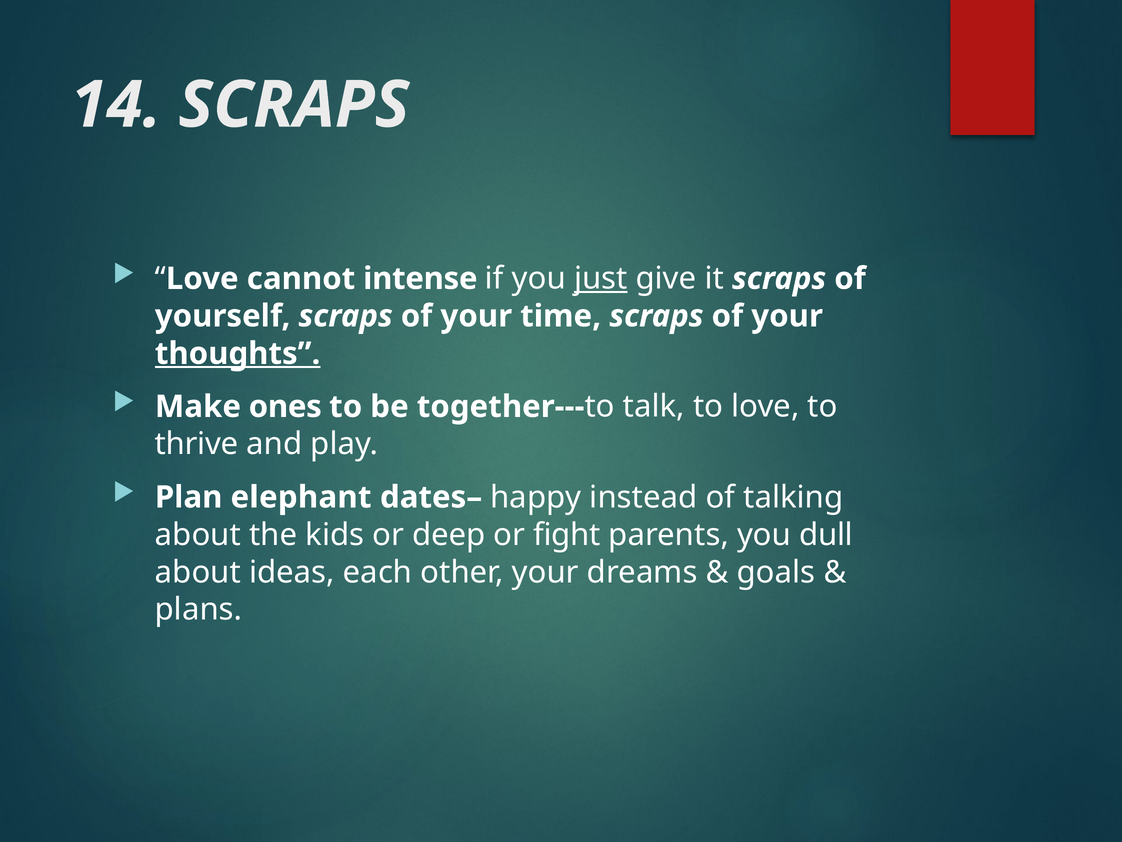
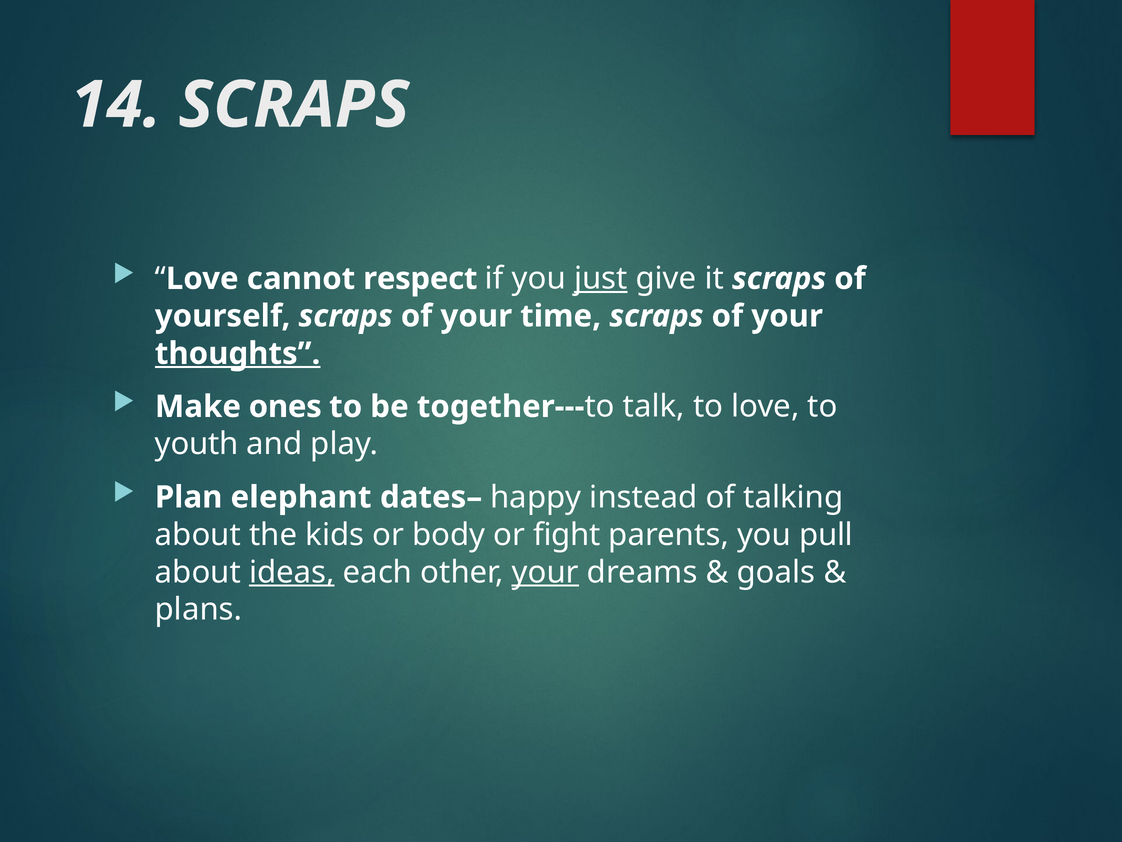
intense: intense -> respect (420, 278)
thrive: thrive -> youth (197, 444)
deep: deep -> body (449, 534)
dull: dull -> pull (826, 534)
ideas underline: none -> present (292, 572)
your underline: none -> present (545, 572)
